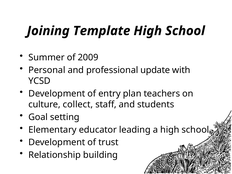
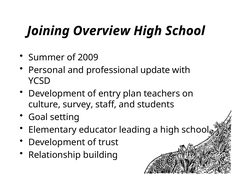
Template: Template -> Overview (102, 31)
collect: collect -> survey (78, 104)
